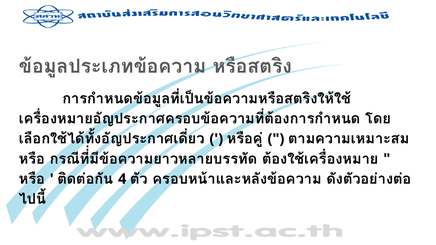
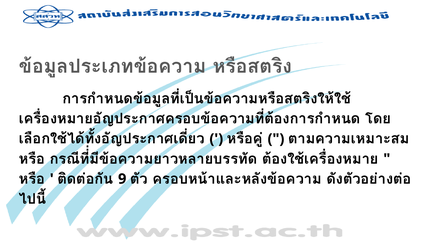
4: 4 -> 9 (122, 179)
